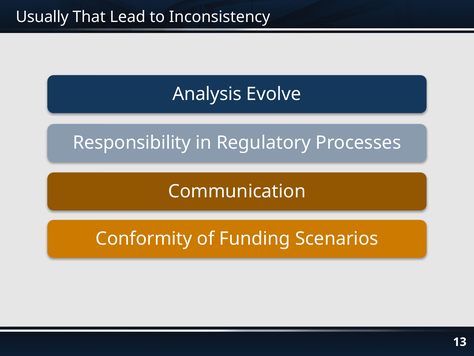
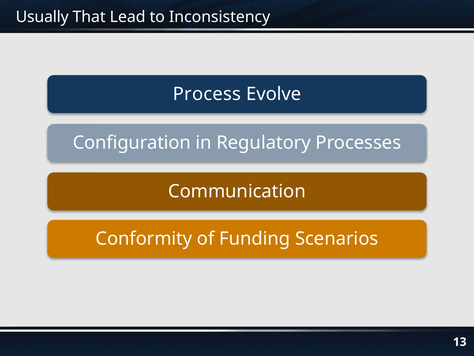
Analysis: Analysis -> Process (207, 94)
Responsibility: Responsibility -> Configuration (132, 143)
